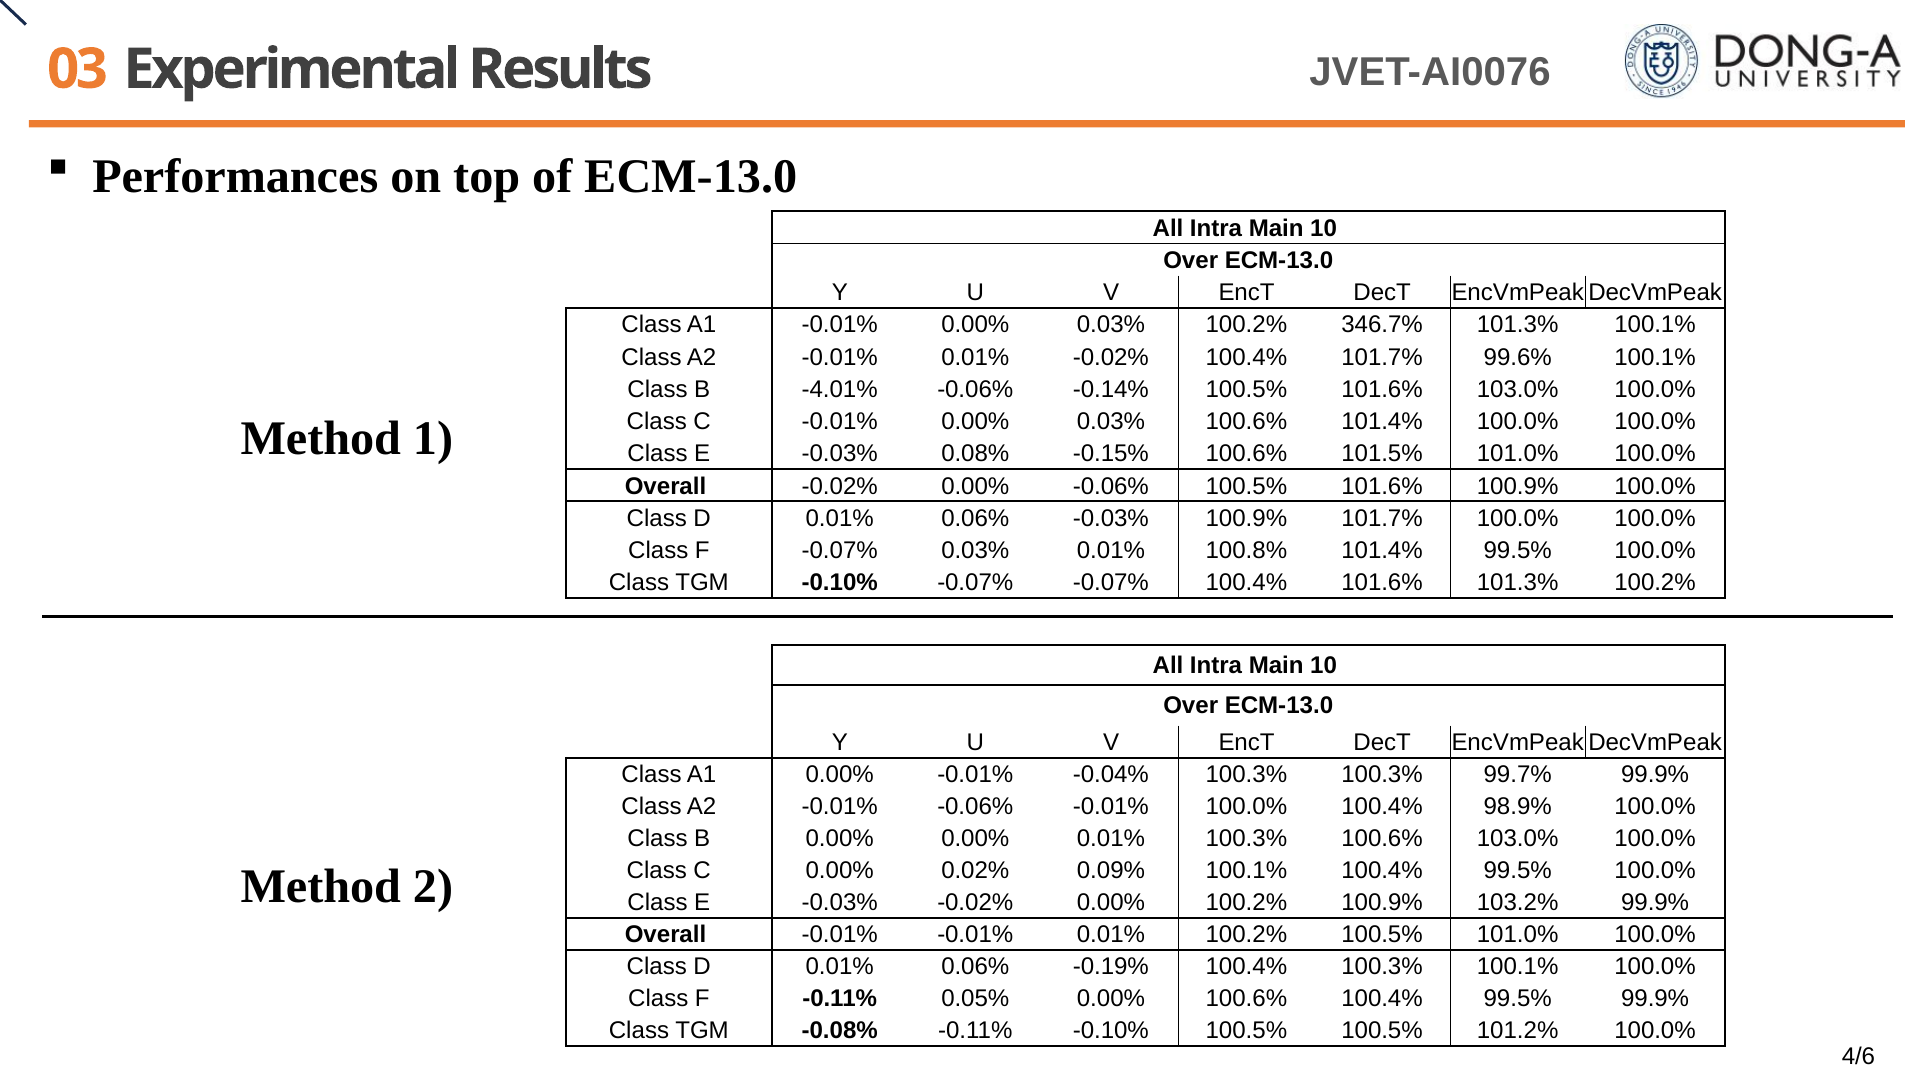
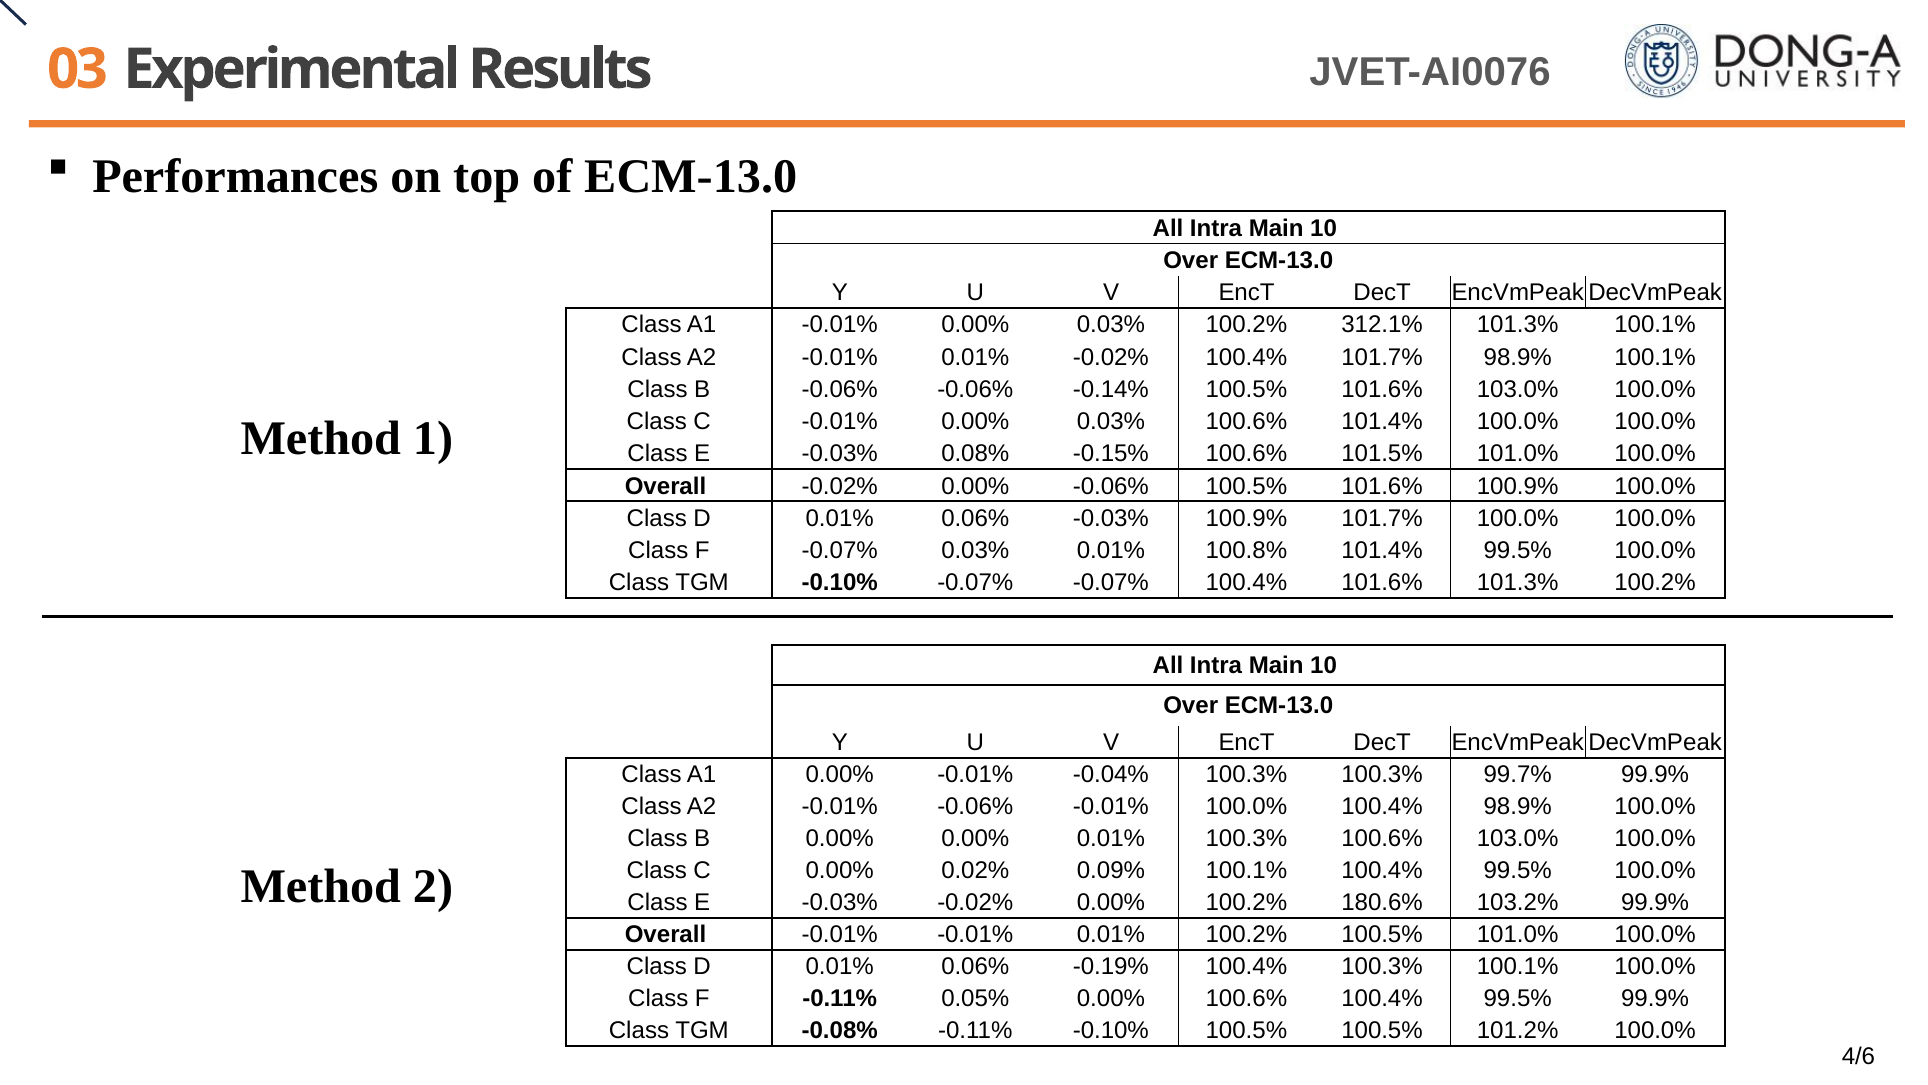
346.7%: 346.7% -> 312.1% (1382, 325)
101.7% 99.6%: 99.6% -> 98.9% (1518, 357)
B -4.01%: -4.01% -> -0.06% (840, 389)
100.2% 100.9%: 100.9% -> 180.6% (1382, 902)
